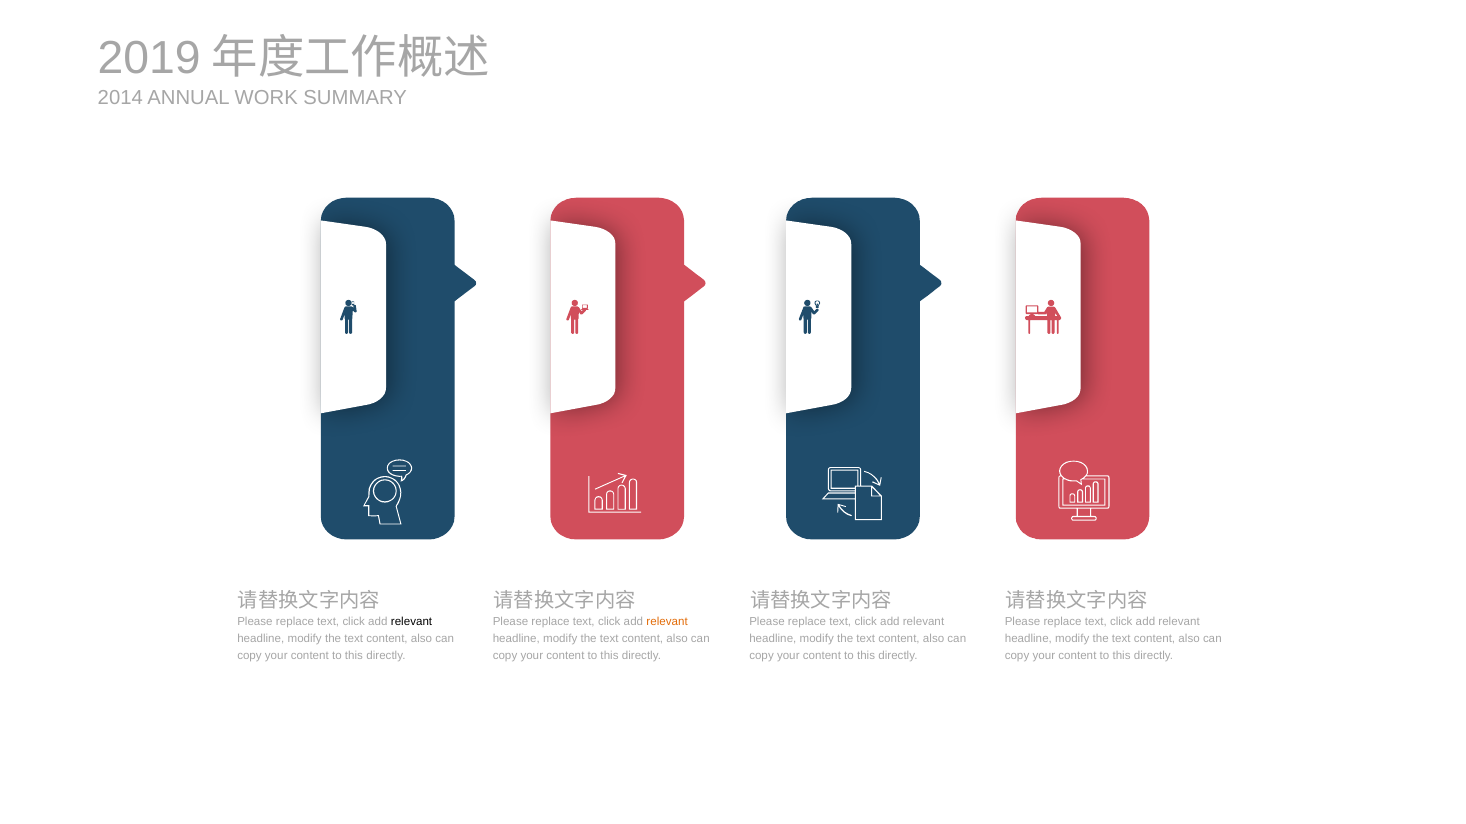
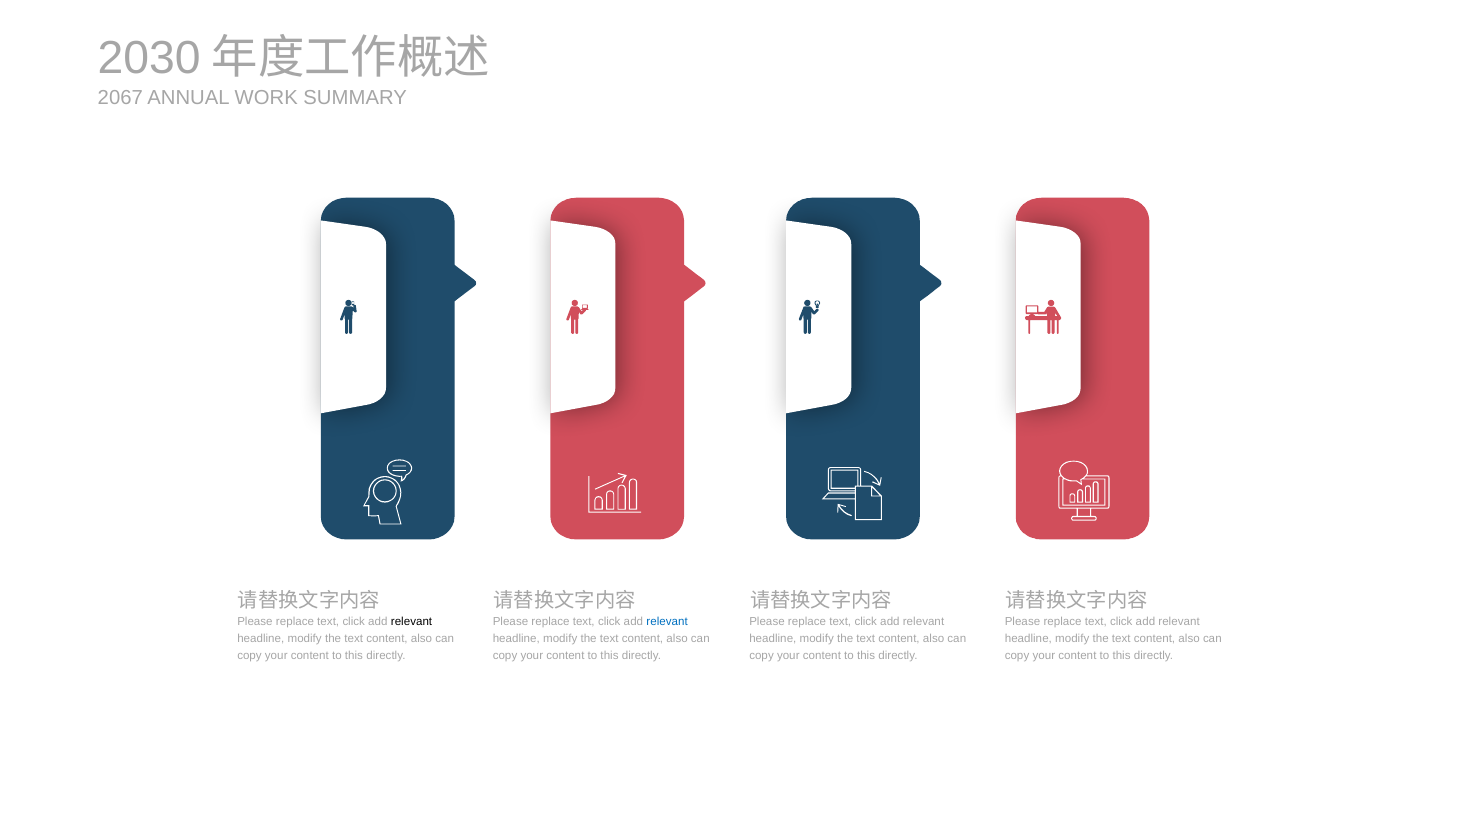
2019: 2019 -> 2030 (149, 58)
2014: 2014 -> 2067 (120, 98)
relevant colour: orange -> blue (667, 623)
